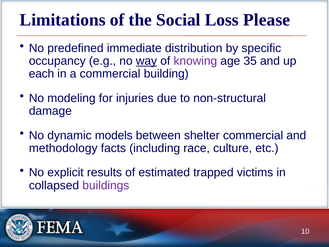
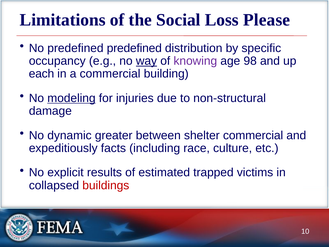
predefined immediate: immediate -> predefined (134, 48)
35: 35 -> 98 (250, 61)
modeling underline: none -> present (71, 98)
models: models -> greater (114, 135)
methodology: methodology -> expeditiously (63, 148)
buildings colour: purple -> red (106, 185)
